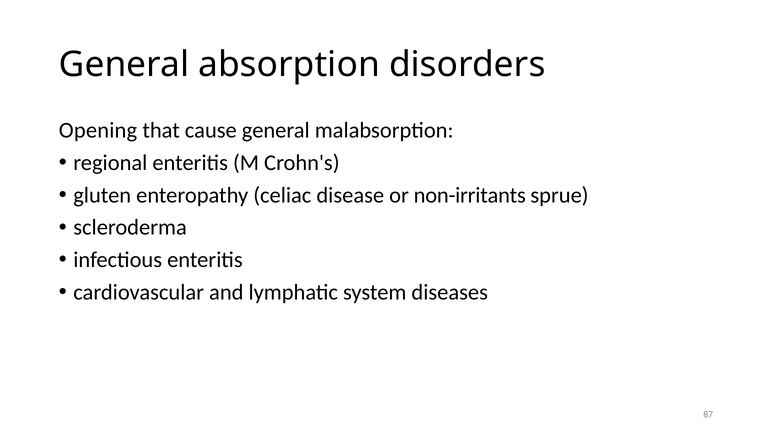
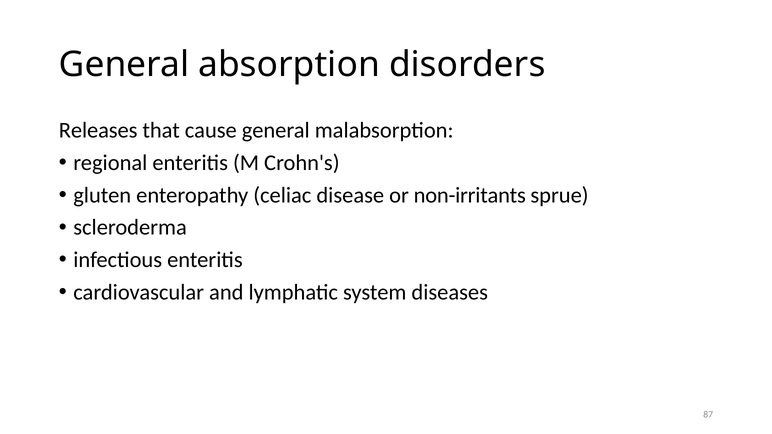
Opening: Opening -> Releases (98, 131)
